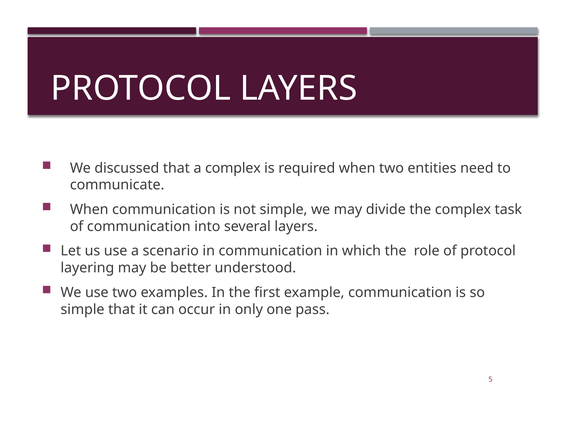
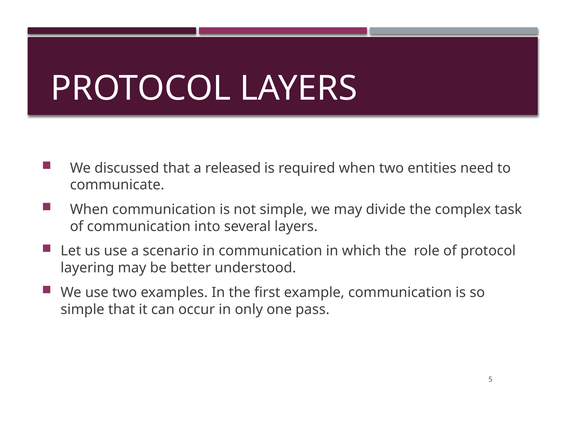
a complex: complex -> released (233, 168)
